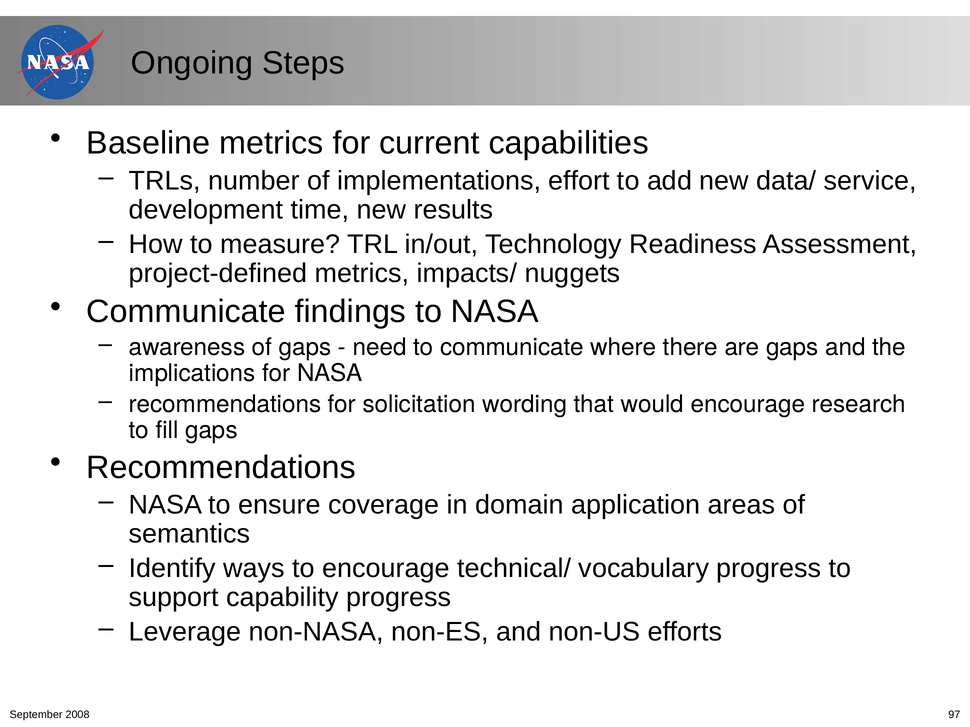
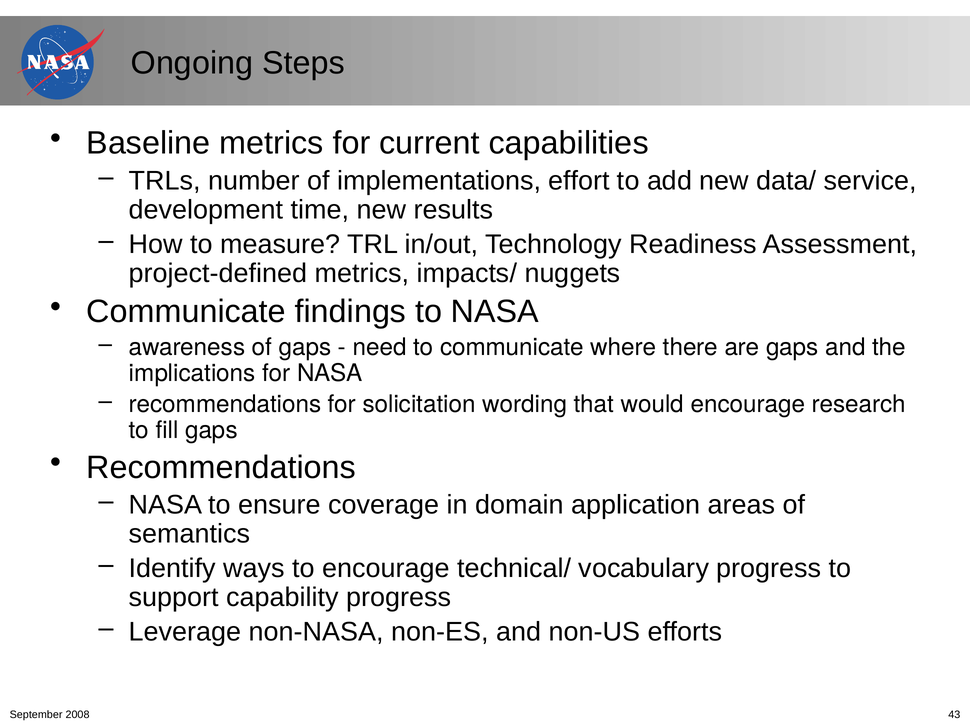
97: 97 -> 43 (954, 715)
